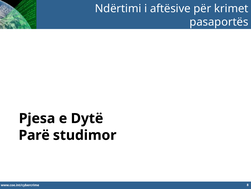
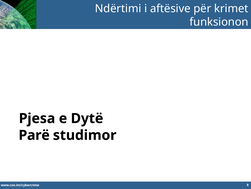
pasaportës: pasaportës -> funksionon (219, 22)
